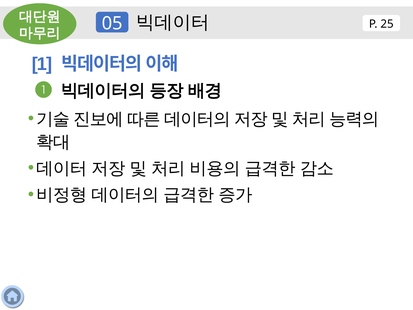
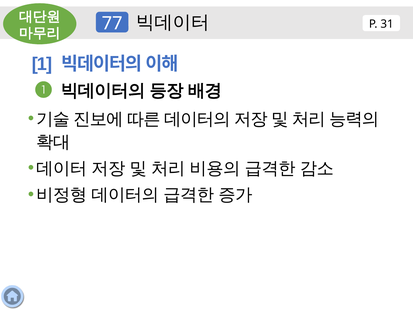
25: 25 -> 31 (387, 24)
05: 05 -> 77 (112, 23)
